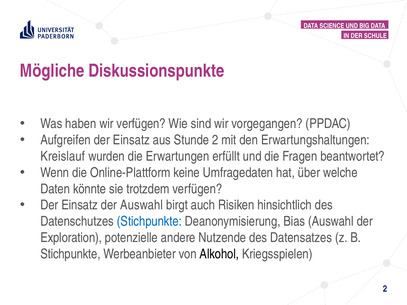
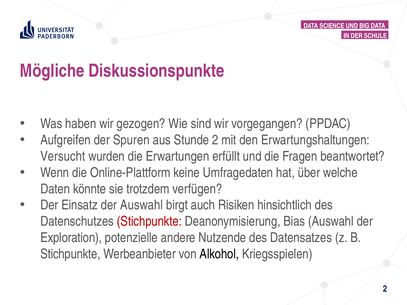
wir verfügen: verfügen -> gezogen (141, 124)
Aufgreifen der Einsatz: Einsatz -> Spuren (131, 140)
Kreislauf: Kreislauf -> Versucht (63, 156)
Stichpunkte colour: blue -> red (149, 222)
